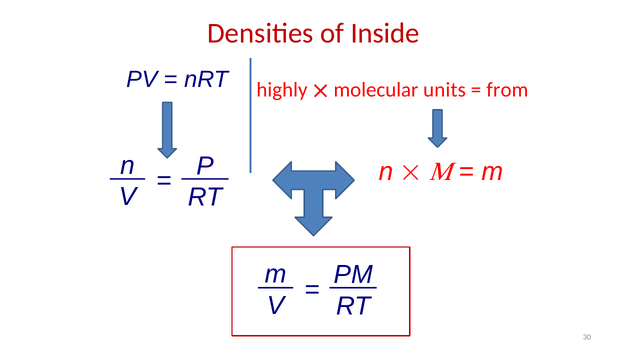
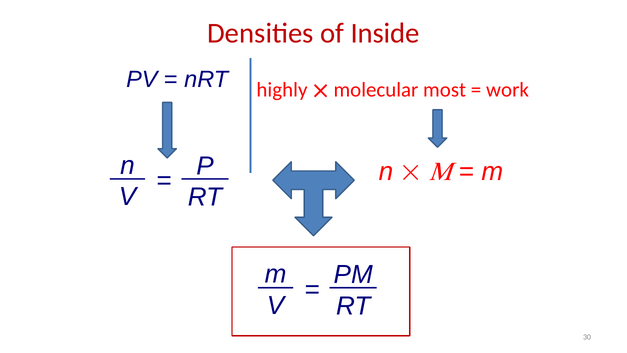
units: units -> most (445, 90)
from: from -> work (508, 90)
